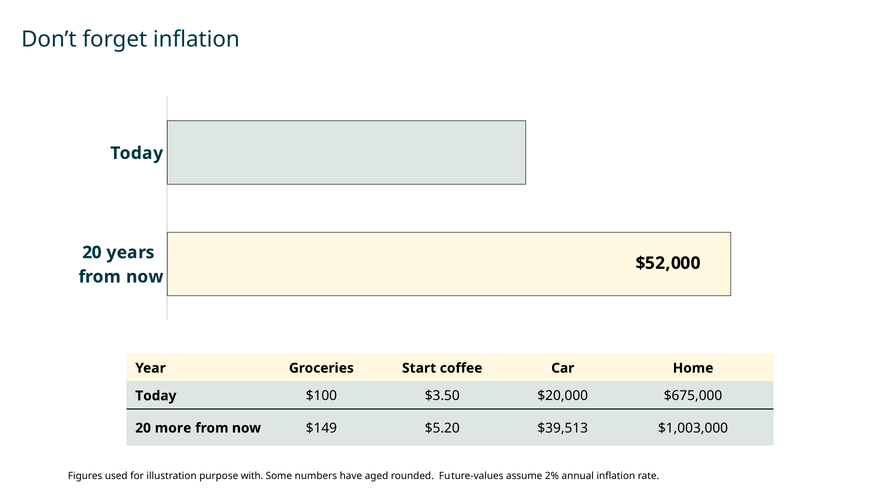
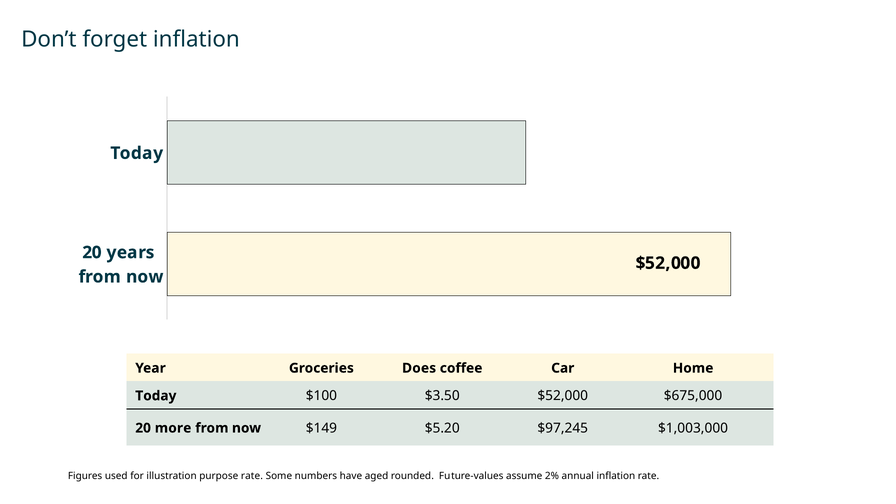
Start: Start -> Does (419, 368)
$3.50 $20,000: $20,000 -> $52,000 (563, 396)
$39,513: $39,513 -> $97,245 (563, 428)
purpose with: with -> rate (252, 476)
